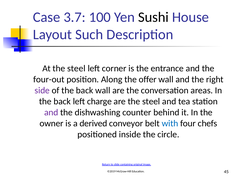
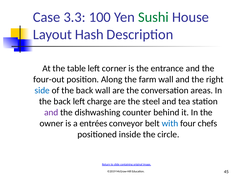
3.7: 3.7 -> 3.3 (75, 17)
Sushi colour: black -> green (153, 17)
Such: Such -> Hash (89, 34)
At the steel: steel -> table (76, 68)
offer: offer -> farm (148, 79)
side colour: purple -> blue (42, 90)
derived: derived -> entrées (93, 123)
